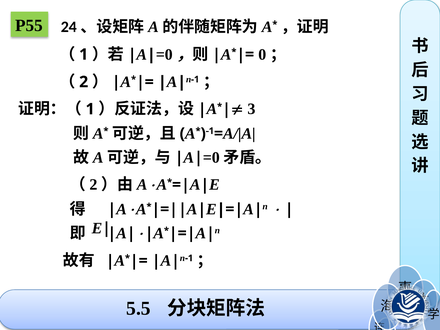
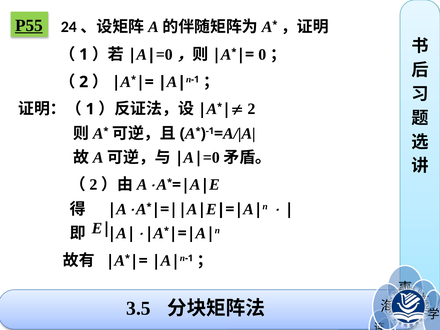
P55 underline: none -> present (29, 25)
3: 3 -> 2 (251, 109)
5.5: 5.5 -> 3.5 (138, 308)
